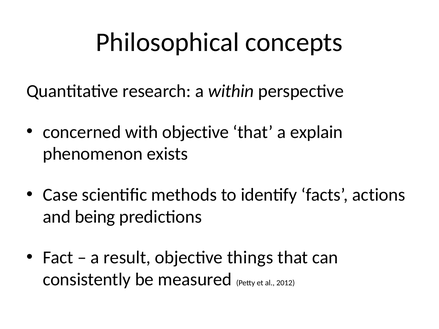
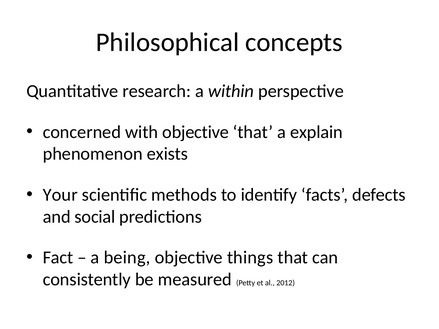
Case: Case -> Your (60, 195)
actions: actions -> defects (379, 195)
being: being -> social (95, 217)
result: result -> being (127, 258)
